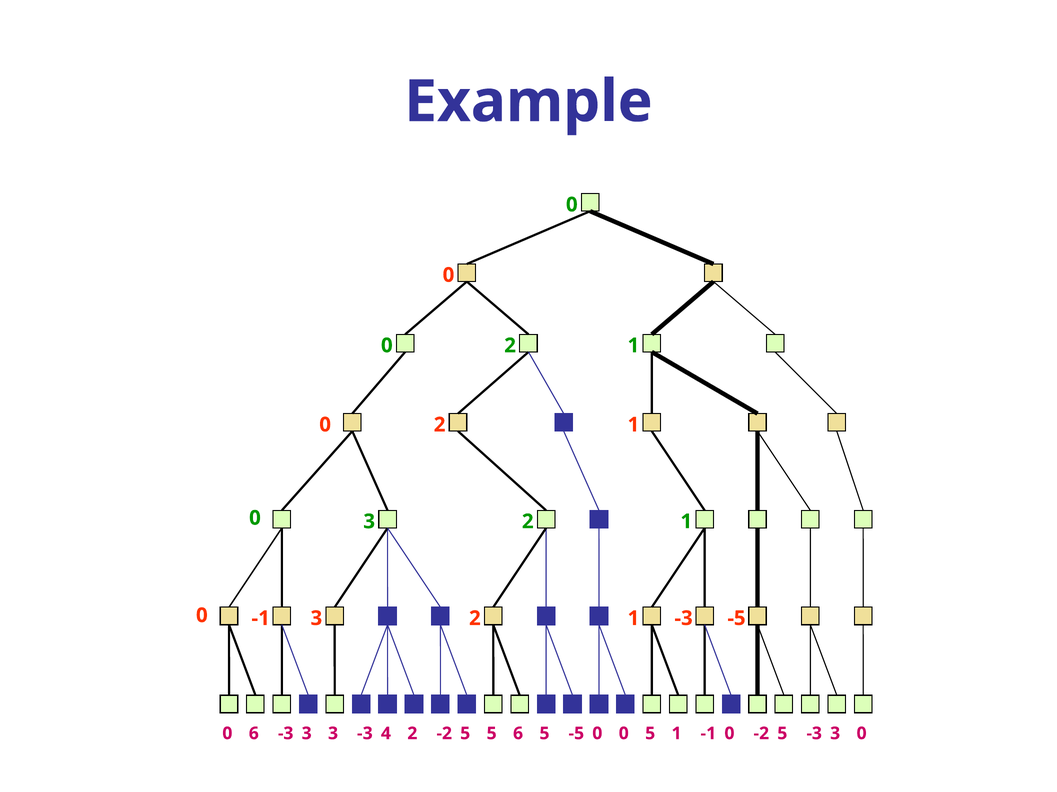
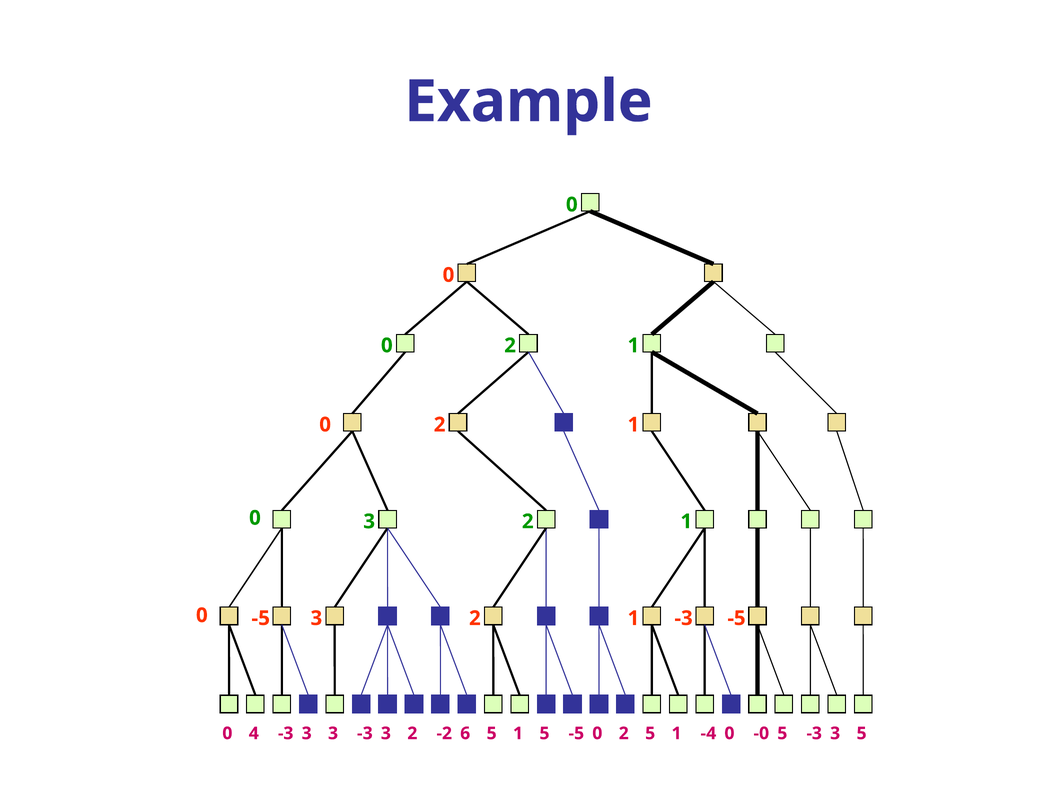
0 -1: -1 -> -5 (261, 619)
0 6: 6 -> 4 (254, 734)
-3 4: 4 -> 3 (386, 734)
-2 5: 5 -> 6 (465, 734)
6: 6 -> 1 (518, 734)
0: 0 -> 2 (624, 734)
1 -1: -1 -> -4 (708, 734)
3 -2: -2 -> -0 (761, 734)
5 3 0: 0 -> 5 (862, 734)
